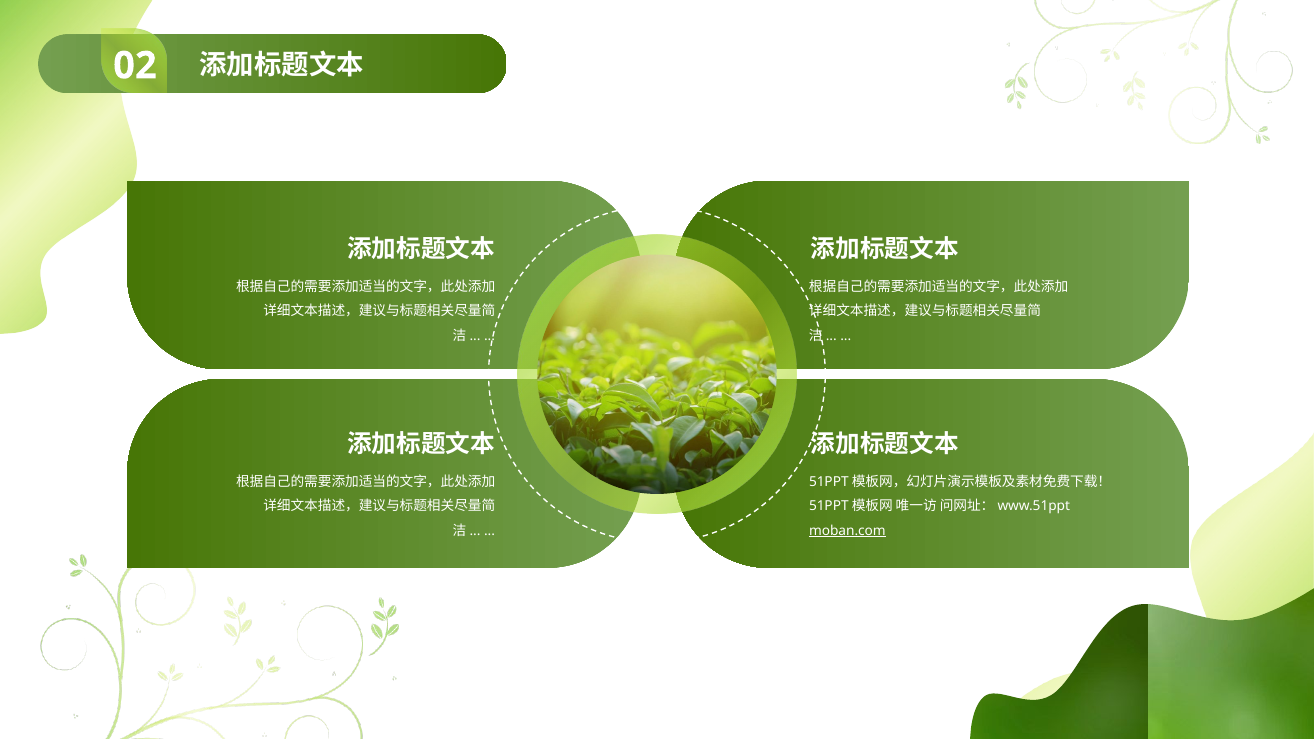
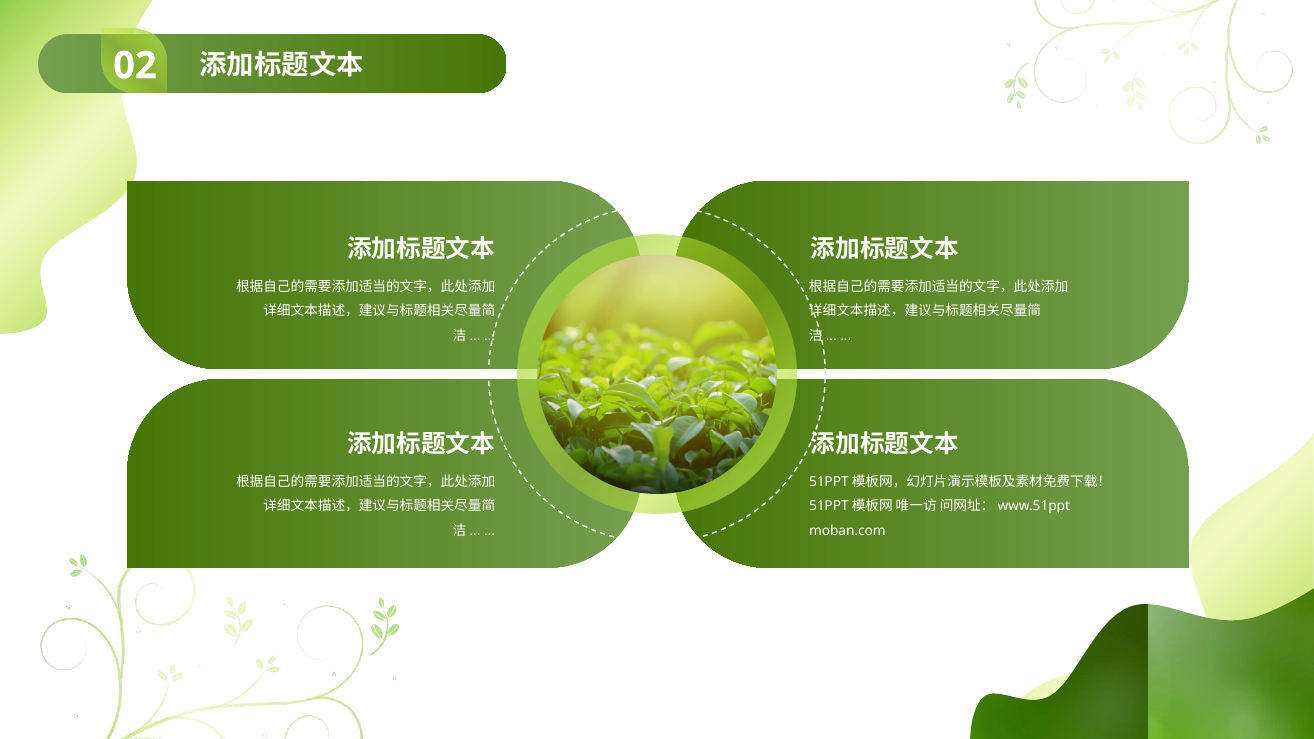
moban.com underline: present -> none (847, 531)
